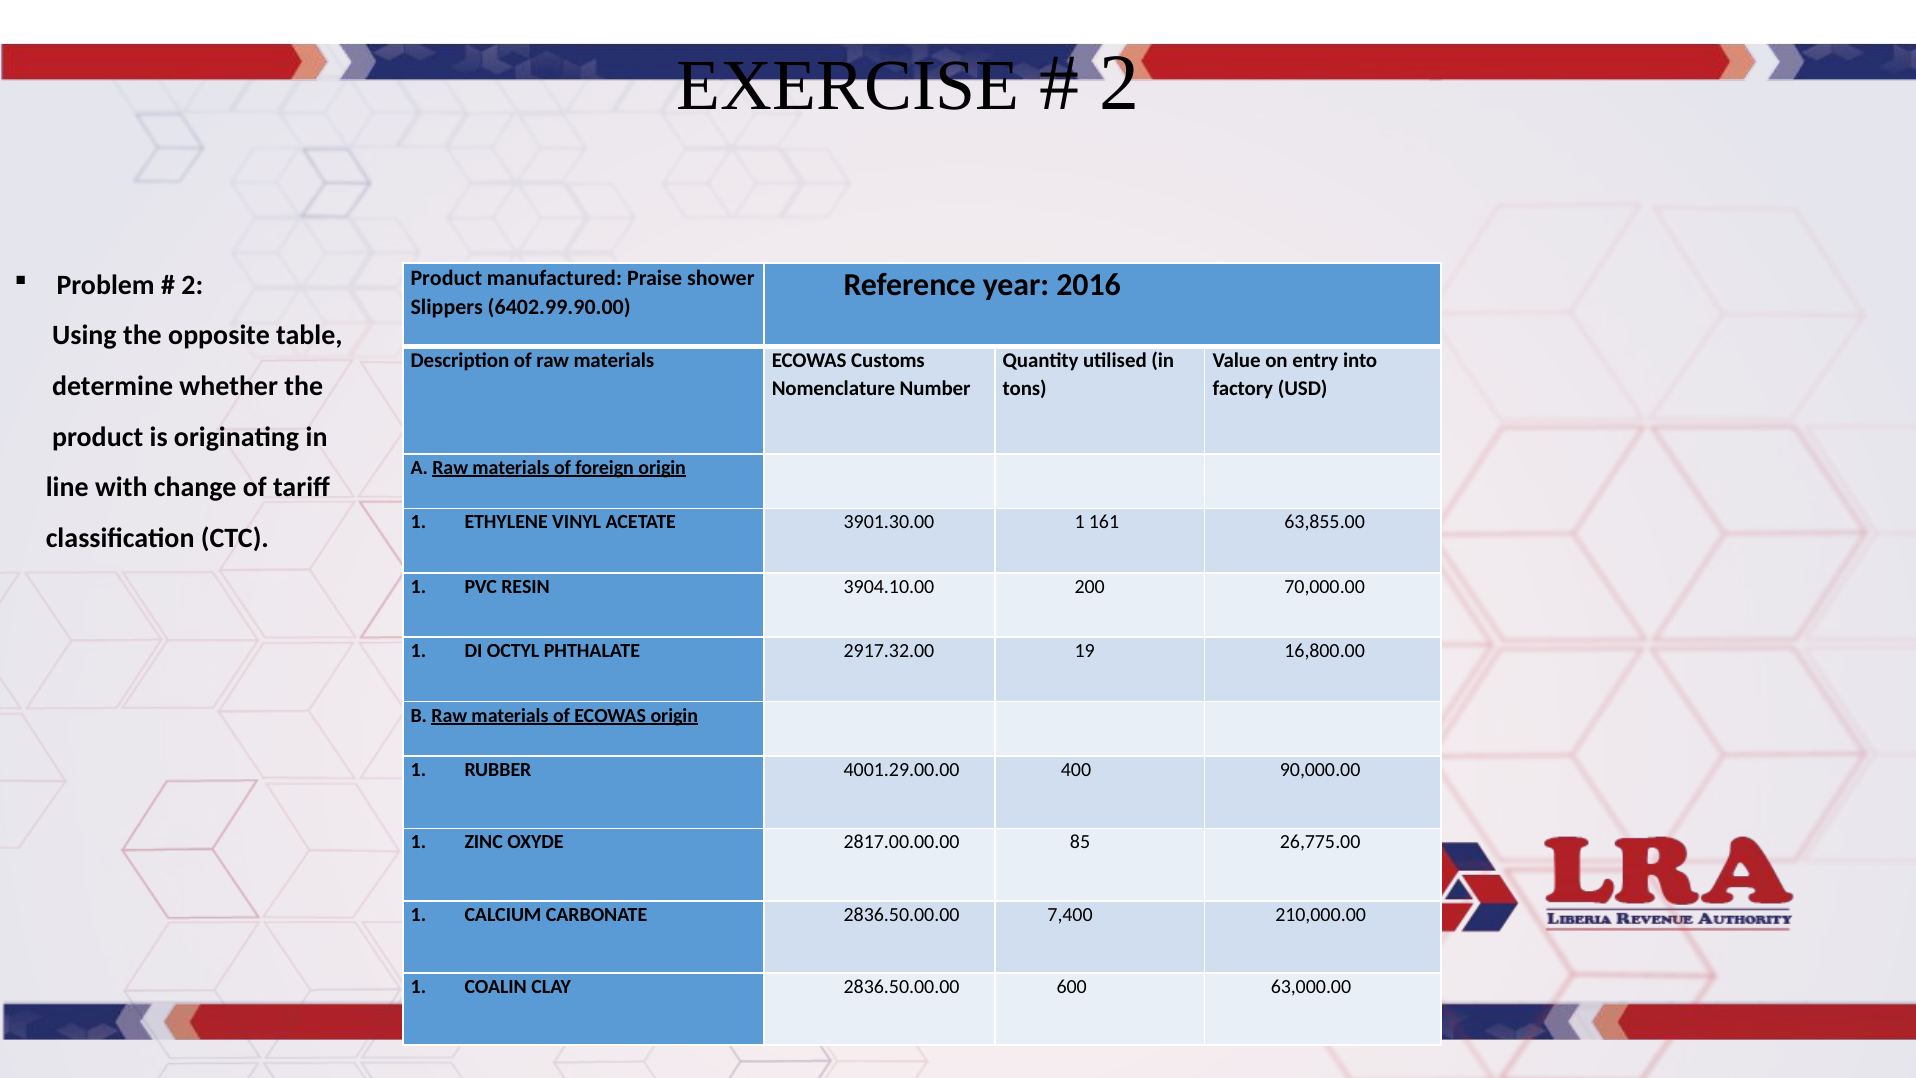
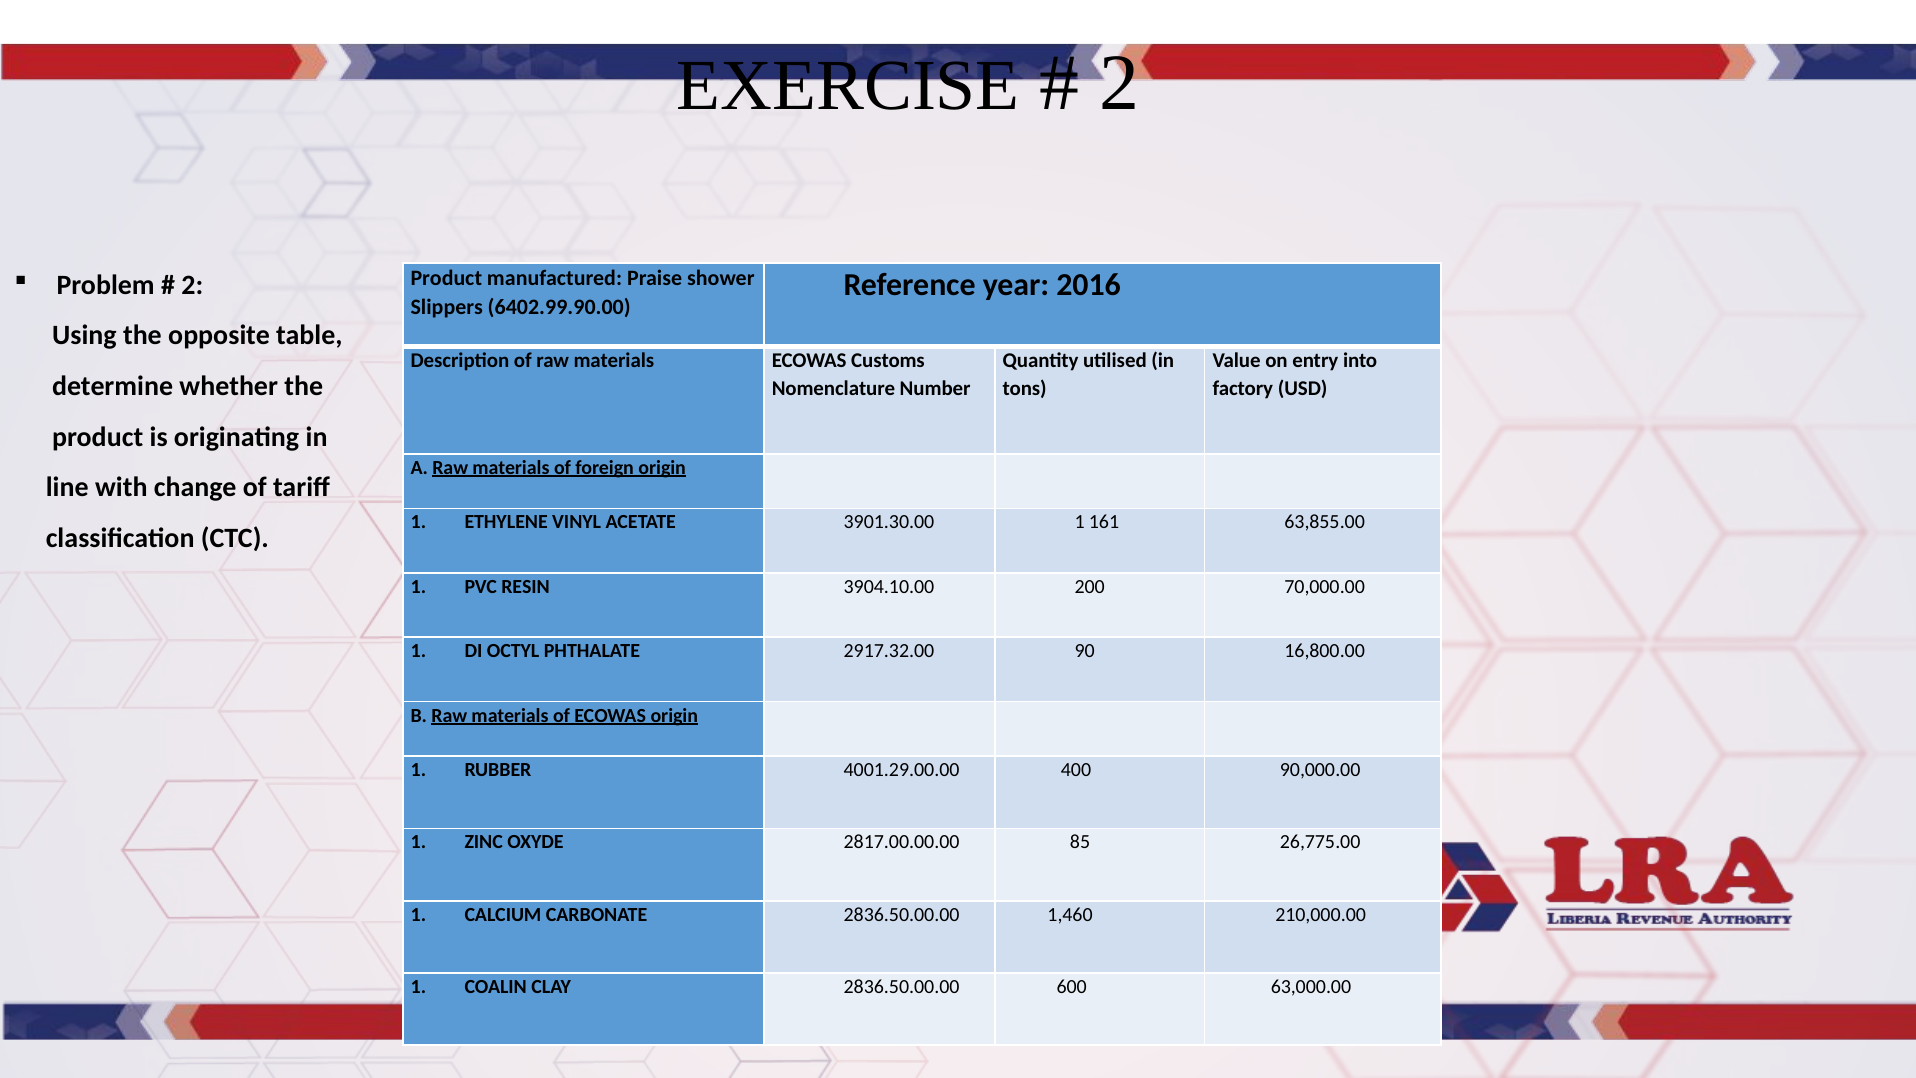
19: 19 -> 90 (1085, 651)
7,400: 7,400 -> 1,460 (1070, 914)
